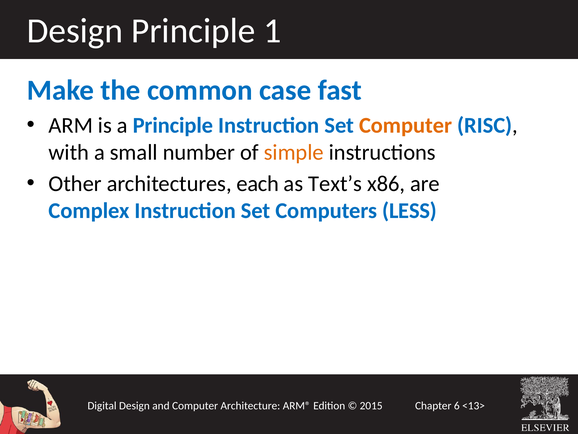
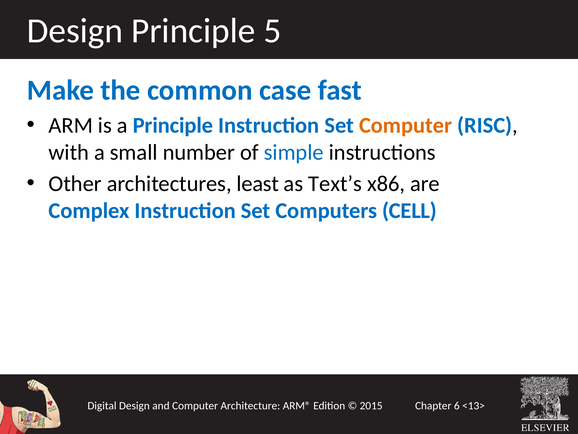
1: 1 -> 5 (272, 31)
simple colour: orange -> blue (294, 152)
each: each -> least (258, 184)
LESS: LESS -> CELL (410, 210)
